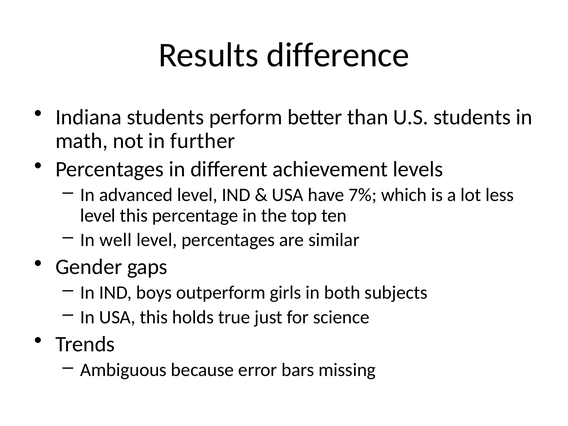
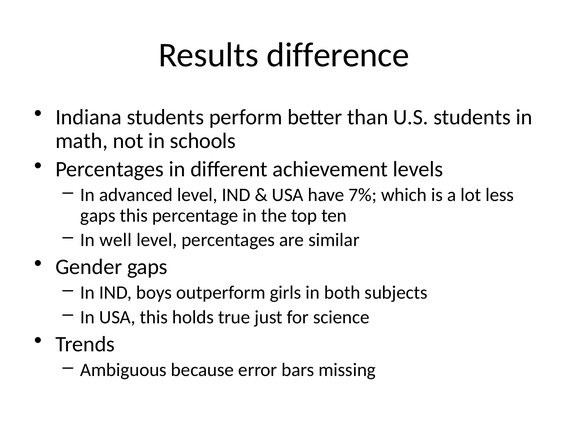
further: further -> schools (203, 141)
level: level -> gaps (98, 215)
